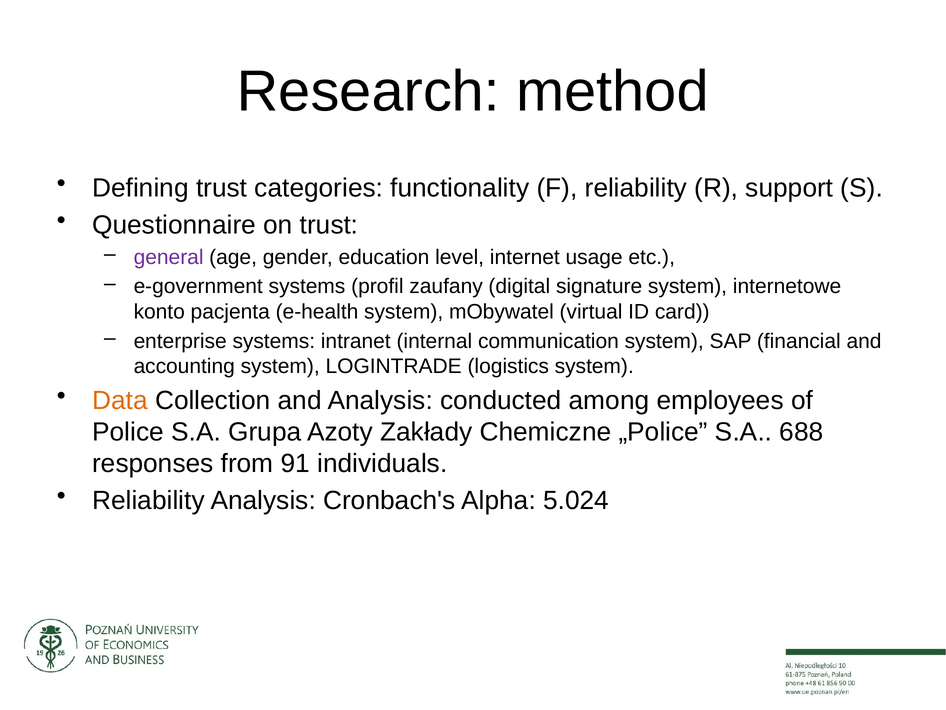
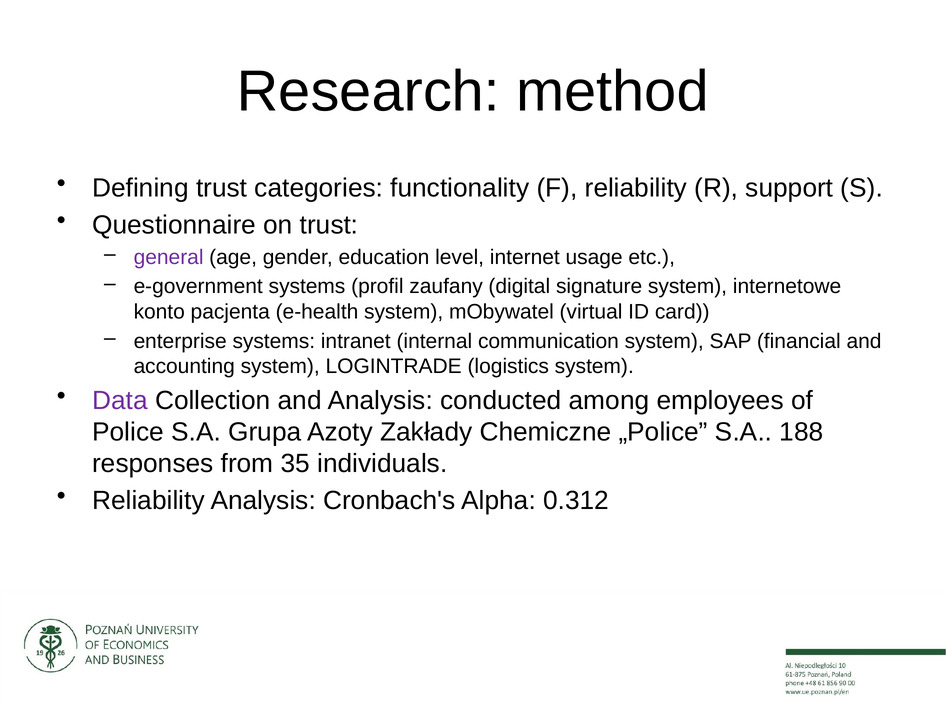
Data colour: orange -> purple (120, 400)
688: 688 -> 188 (801, 432)
91: 91 -> 35 (295, 463)
5.024: 5.024 -> 0.312 (576, 500)
